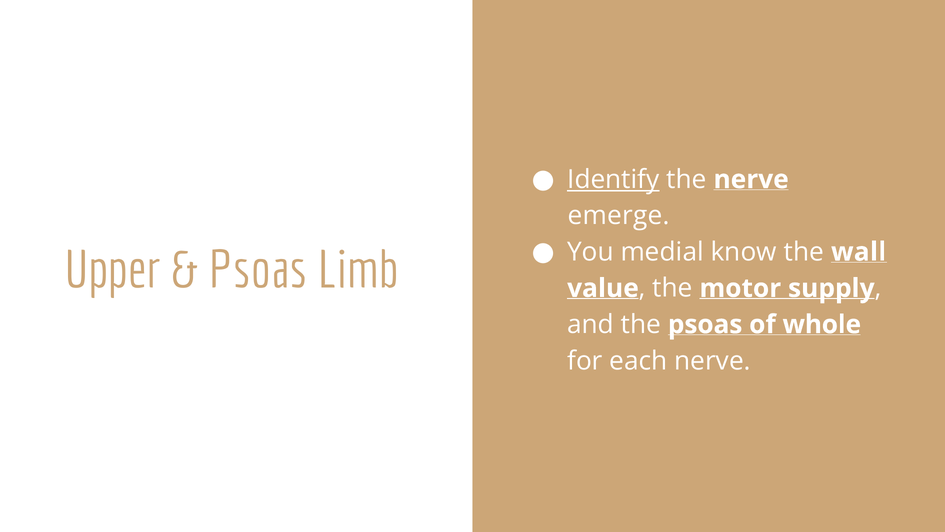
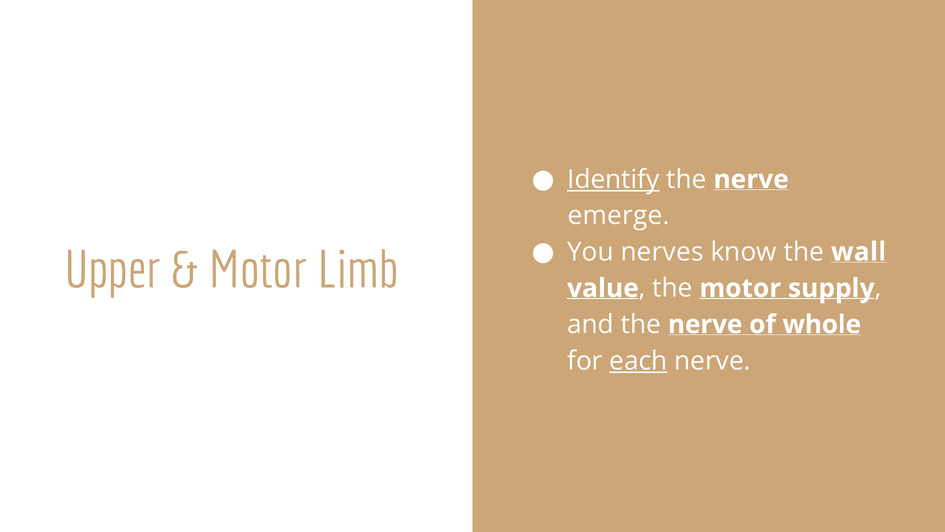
medial: medial -> nerves (662, 252)
Psoas: Psoas -> Motor (258, 270)
and the psoas: psoas -> nerve (705, 324)
each underline: none -> present (638, 361)
